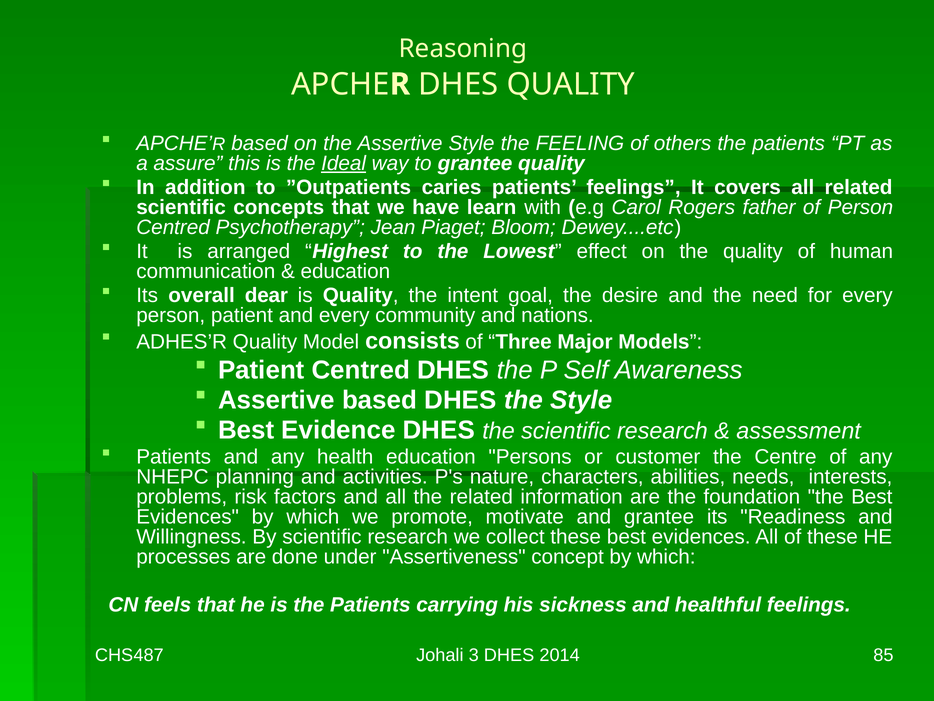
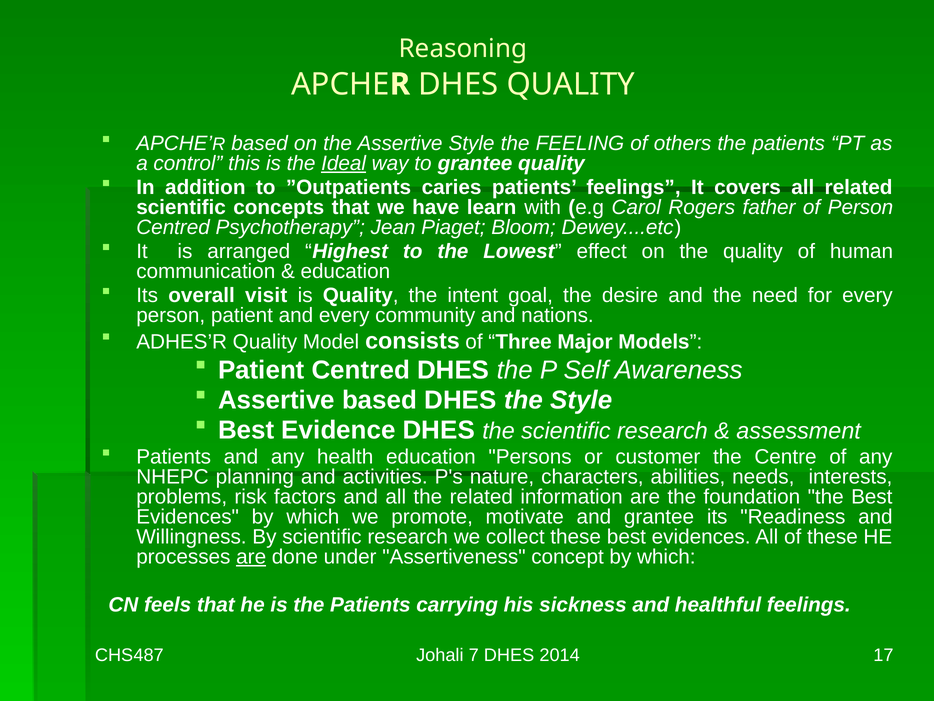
assure: assure -> control (188, 163)
dear: dear -> visit (266, 295)
are underline: none -> present (251, 556)
3: 3 -> 7 (474, 655)
85: 85 -> 17 (883, 655)
